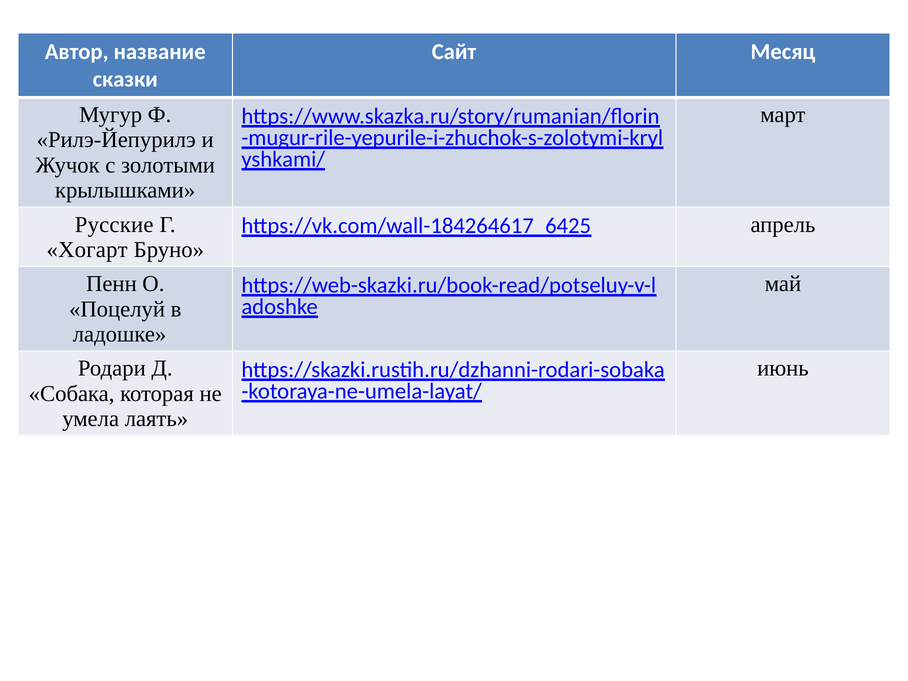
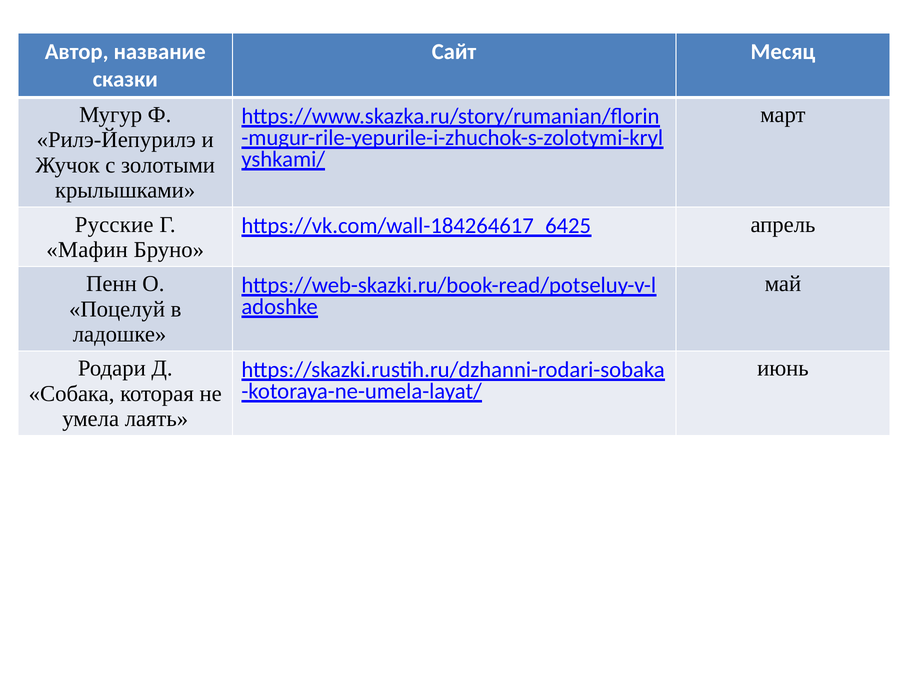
Хогарт: Хогарт -> Мафин (87, 250)
